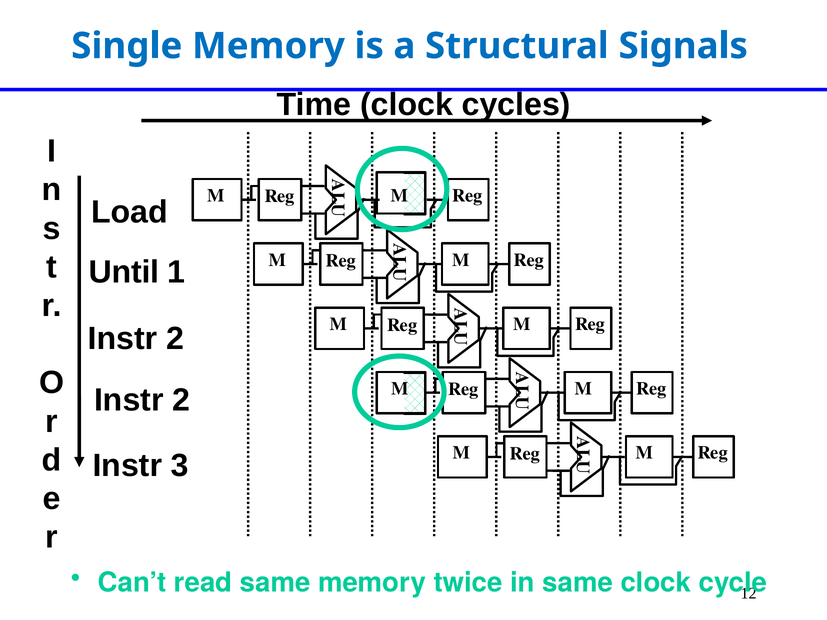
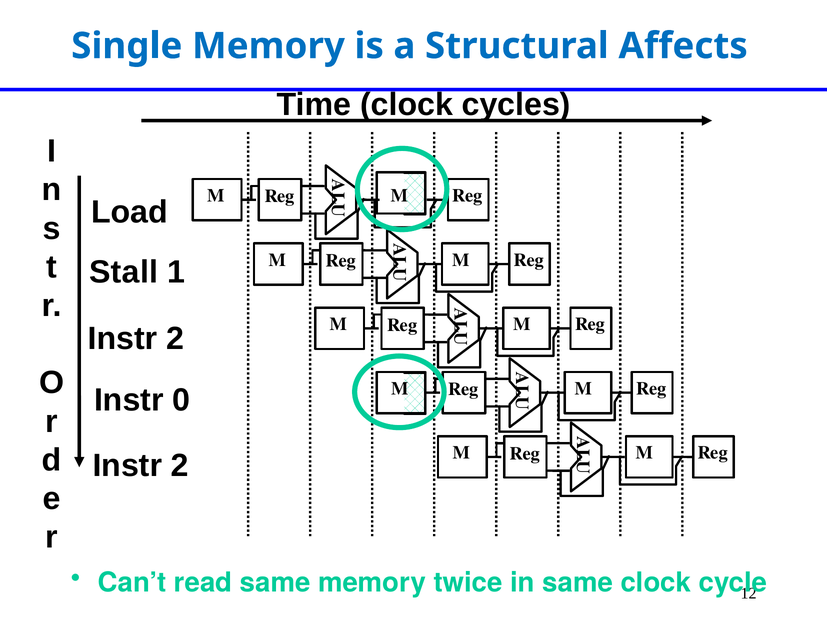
Signals: Signals -> Affects (683, 46)
Until: Until -> Stall (124, 272)
2: 2 -> 0 (181, 401)
3: 3 -> 2 (180, 466)
